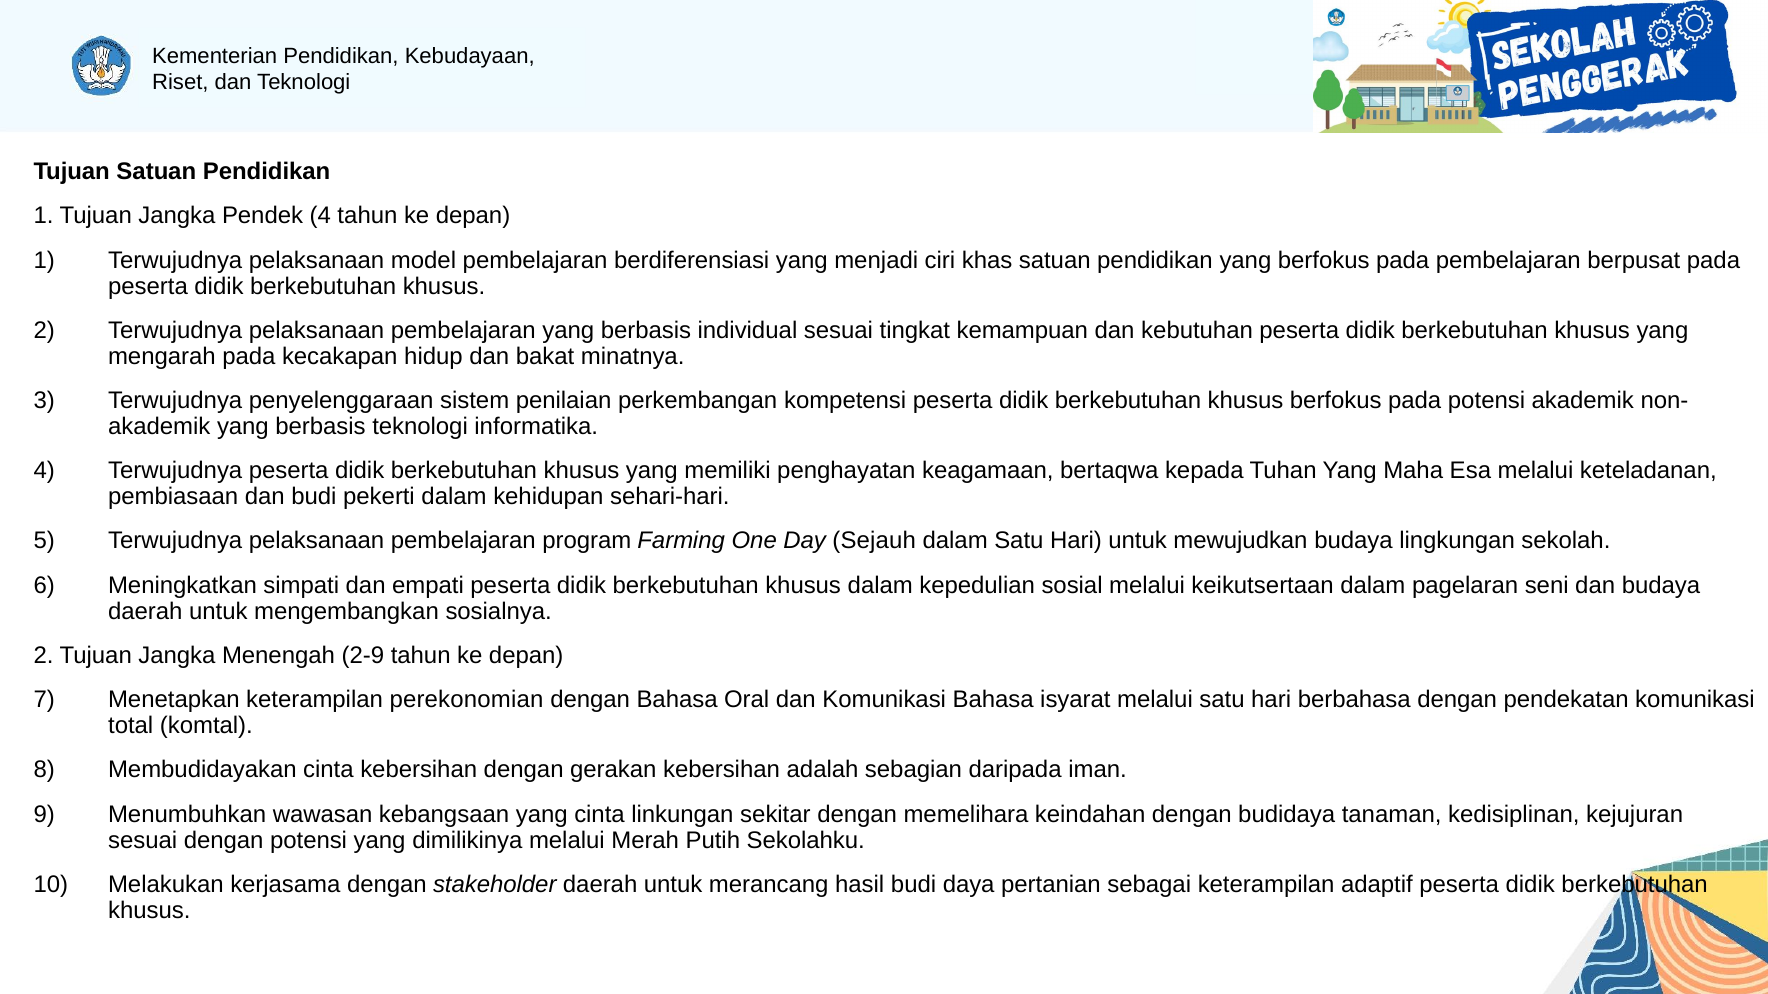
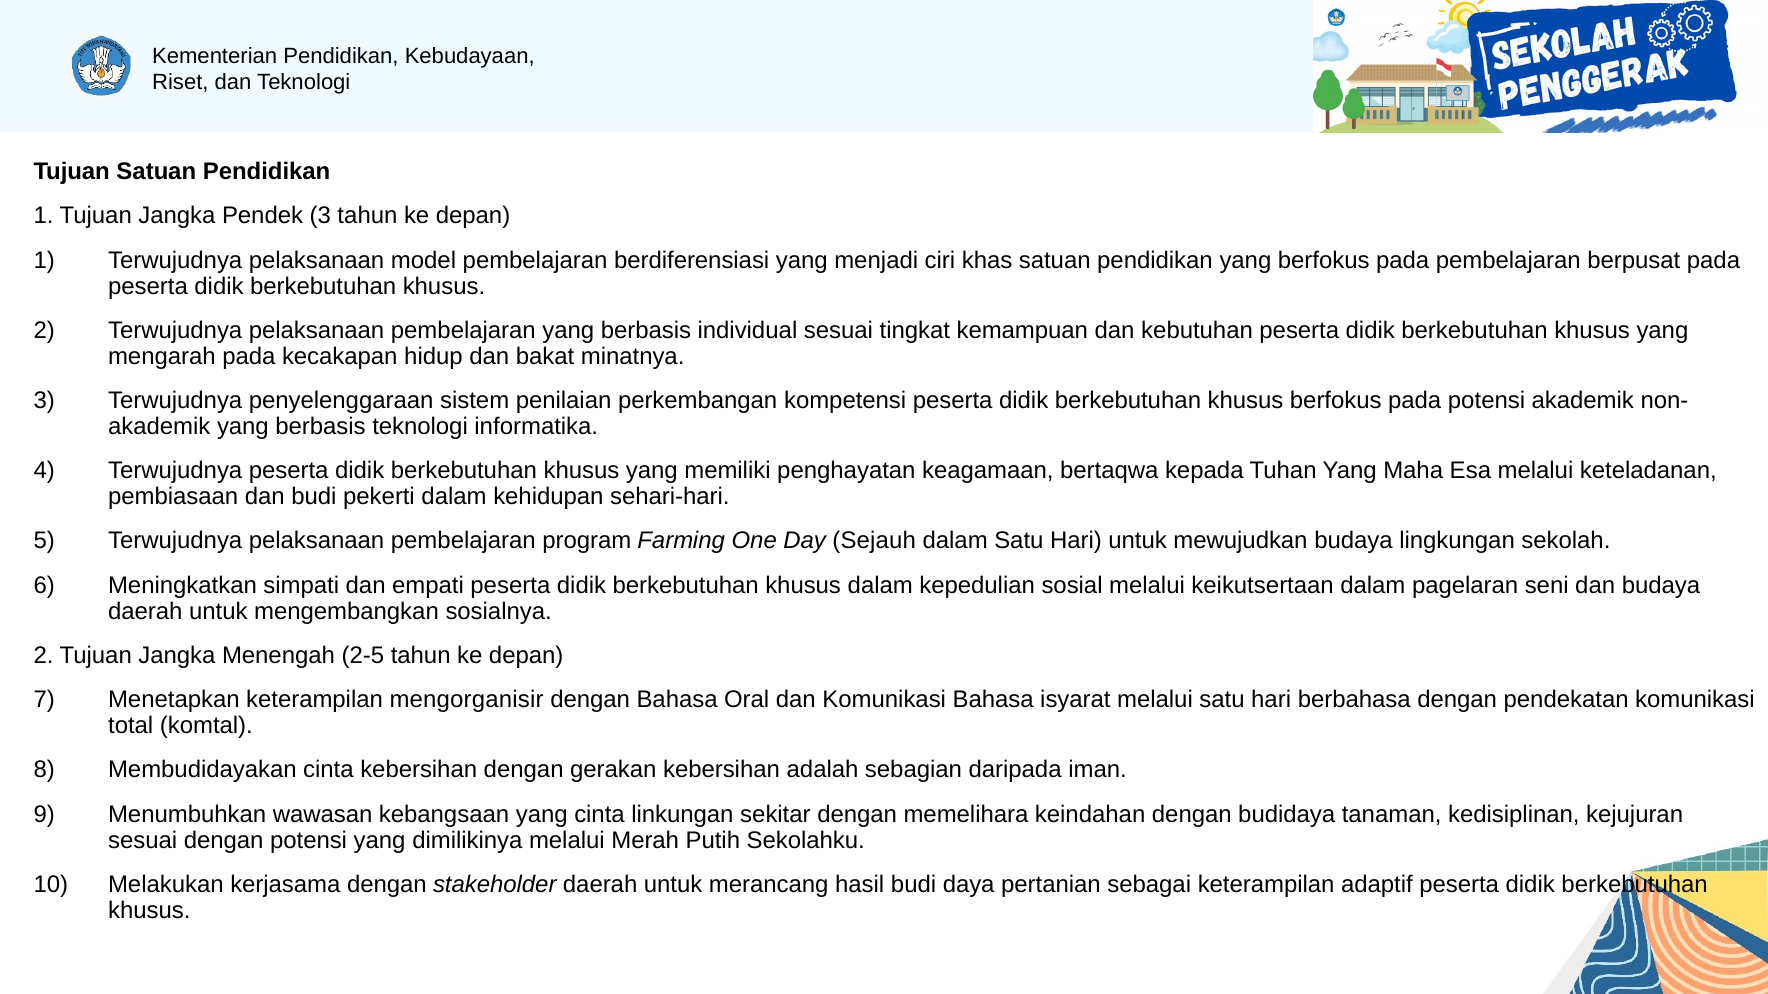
Pendek 4: 4 -> 3 (320, 216)
2-9: 2-9 -> 2-5 (363, 656)
perekonomian: perekonomian -> mengorganisir (467, 700)
